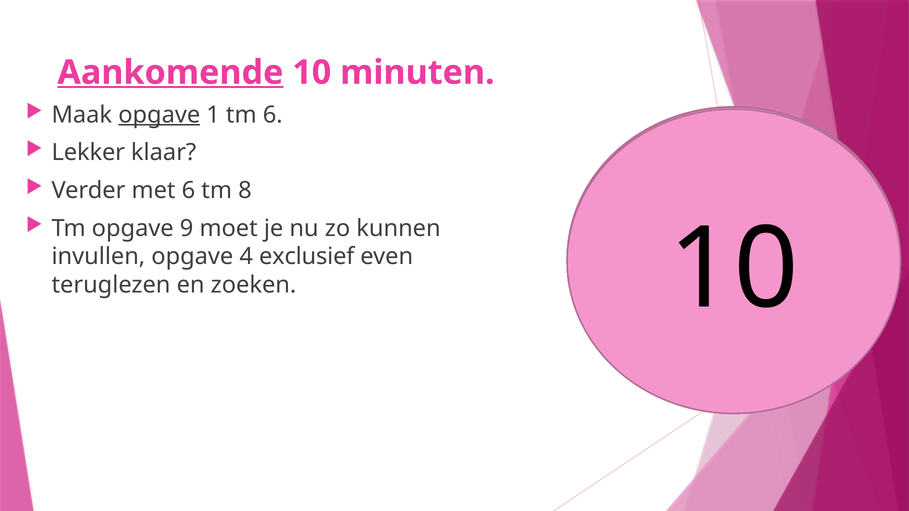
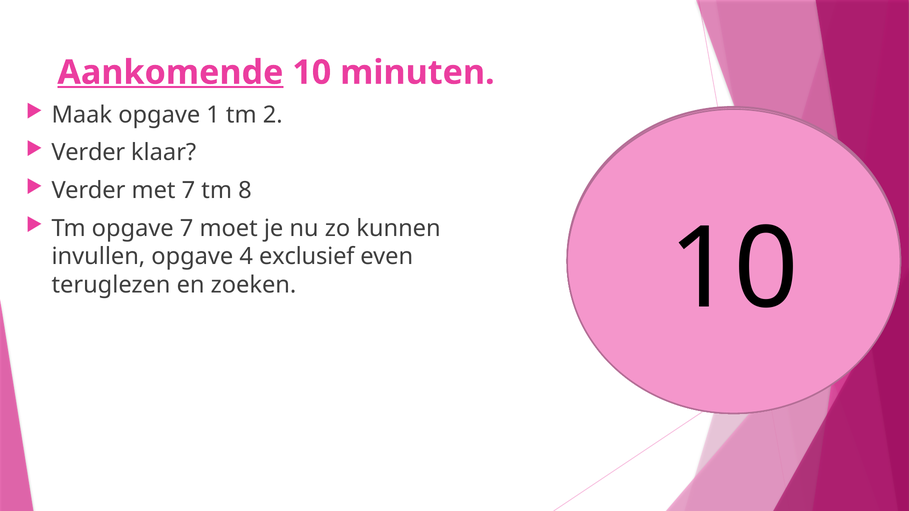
opgave underline: present -> none (159, 115)
tm 6: 6 -> 2 (273, 115)
Lekker: Lekker -> Verder (88, 153)
met 6: 6 -> 7 (188, 191)
opgave 9: 9 -> 7 (187, 228)
